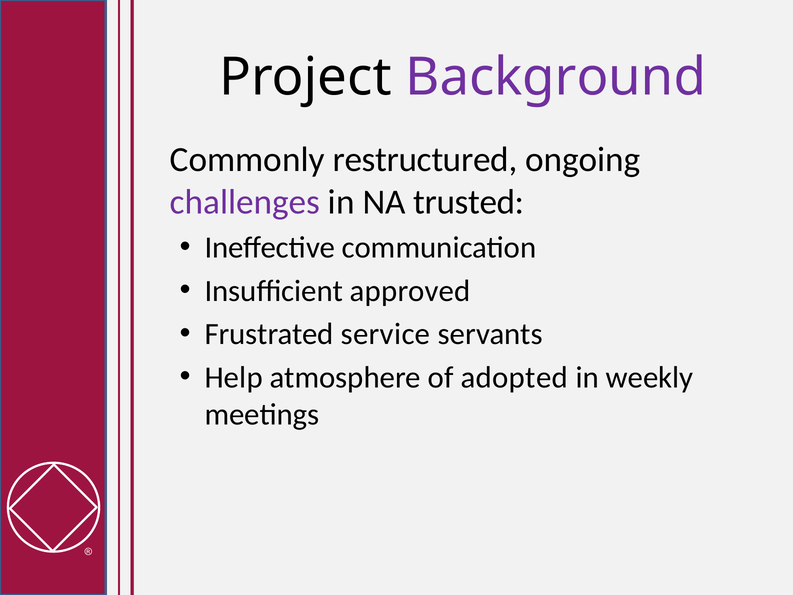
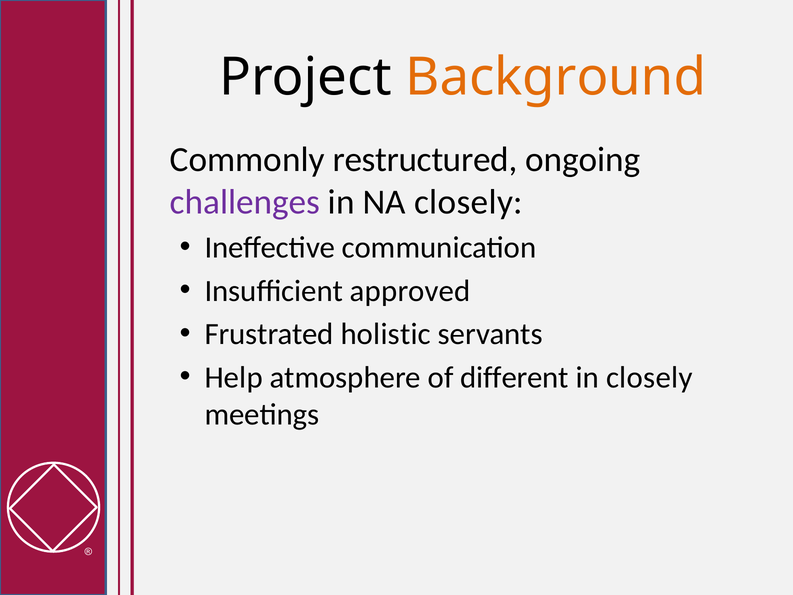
Background colour: purple -> orange (556, 77)
NA trusted: trusted -> closely (468, 202)
service: service -> holistic (386, 334)
adopted: adopted -> different (515, 377)
in weekly: weekly -> closely (649, 377)
